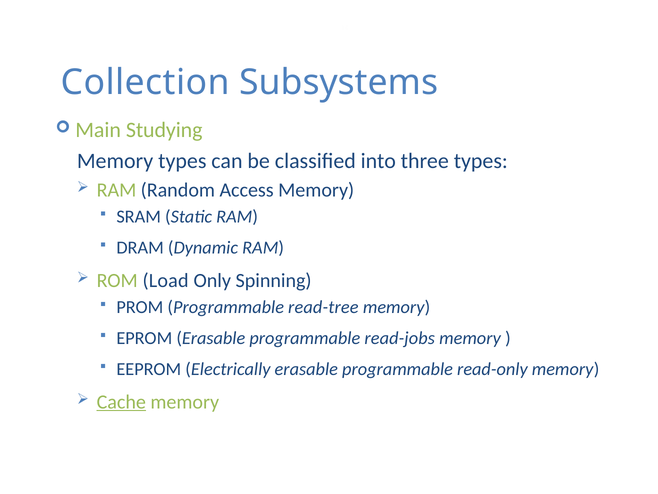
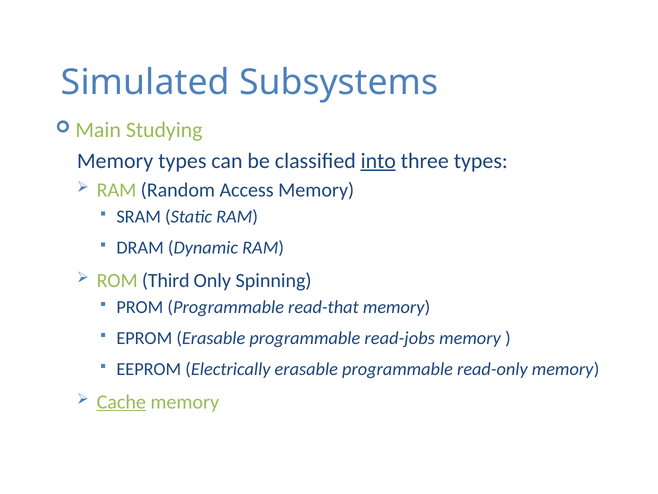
Collection: Collection -> Simulated (145, 82)
into underline: none -> present (378, 161)
Load: Load -> Third (166, 280)
read-tree: read-tree -> read-that (323, 307)
